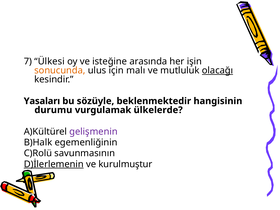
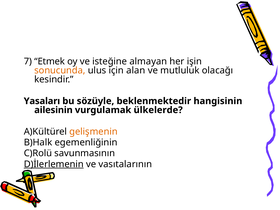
Ülkesi: Ülkesi -> Etmek (50, 61)
arasında: arasında -> almayan (148, 61)
malı: malı -> alan (136, 70)
olacağı underline: present -> none (217, 70)
durumu: durumu -> ailesinin (53, 110)
gelişmenin colour: purple -> orange (93, 132)
kurulmuştur: kurulmuştur -> vasıtalarının (125, 164)
